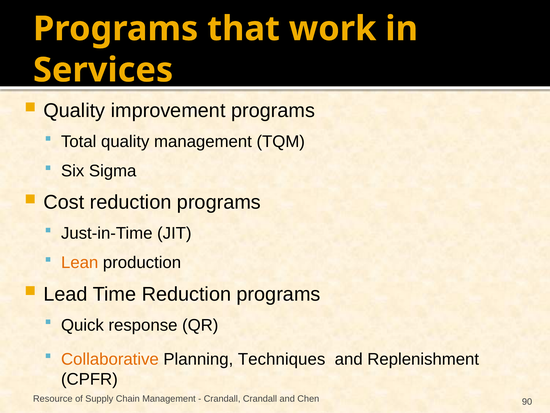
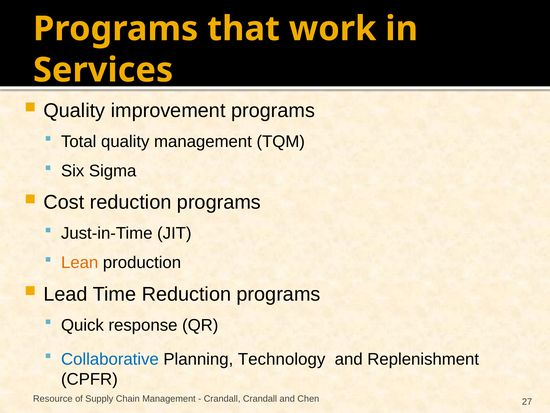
Collaborative colour: orange -> blue (110, 359)
Techniques: Techniques -> Technology (282, 359)
90: 90 -> 27 (527, 401)
